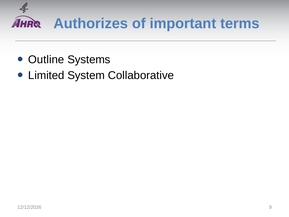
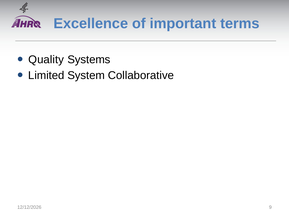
Authorizes: Authorizes -> Excellence (91, 23)
Outline: Outline -> Quality (46, 60)
